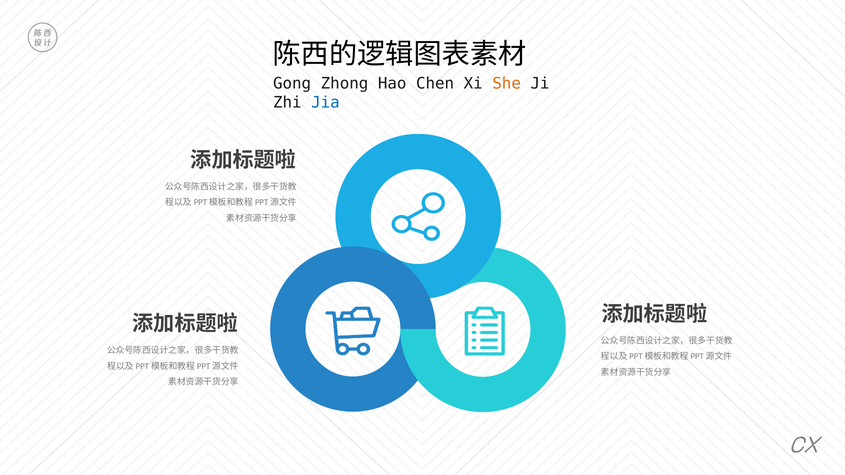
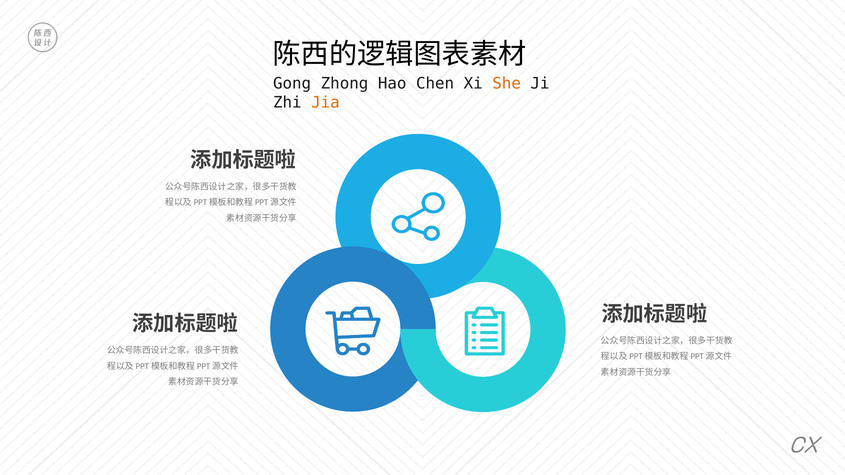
Jia colour: blue -> orange (325, 102)
